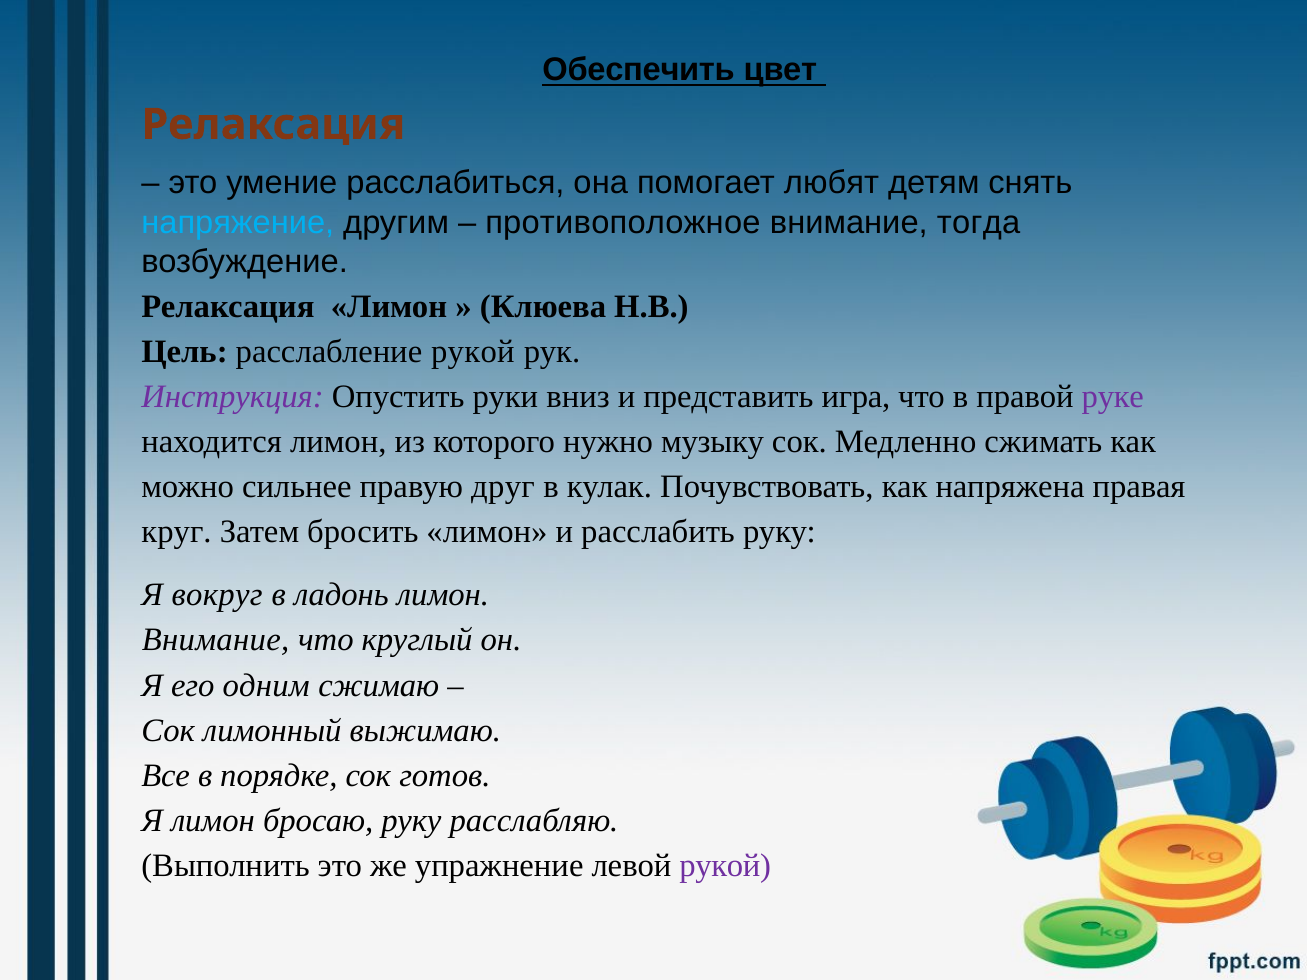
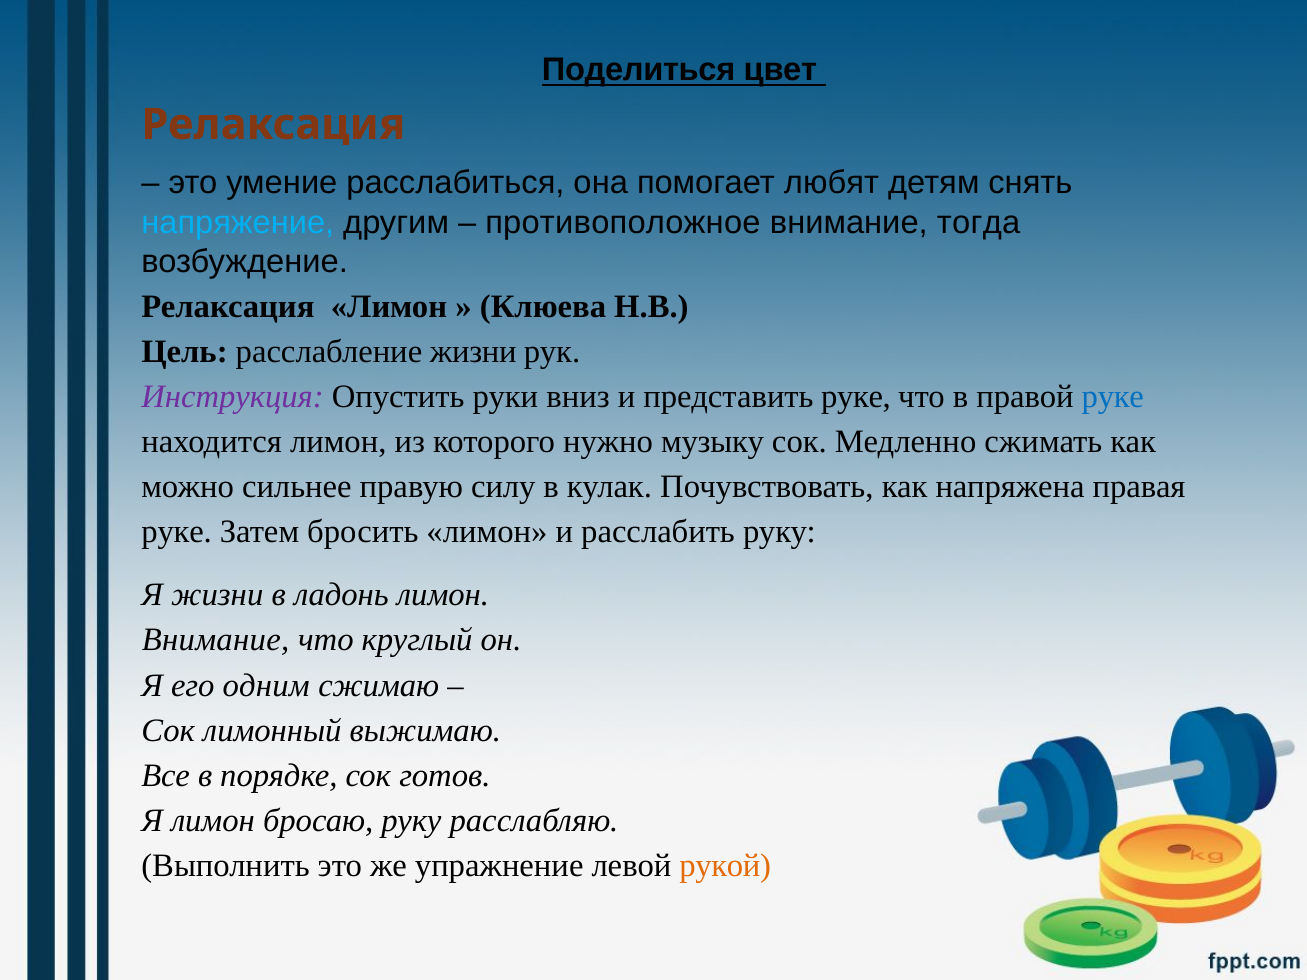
Обеспечить: Обеспечить -> Поделиться (639, 70)
расслабление рукой: рукой -> жизни (473, 352)
представить игра: игра -> руке (856, 397)
руке colour: purple -> blue (1113, 397)
друг: друг -> силу (503, 487)
круг: круг -> руке (177, 532)
Я вокруг: вокруг -> жизни (217, 595)
рукой colour: purple -> orange (725, 866)
